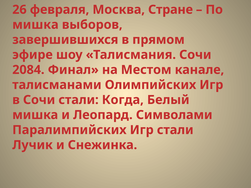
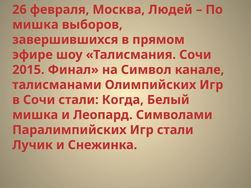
Стране: Стране -> Людей (170, 10)
2084: 2084 -> 2015 (28, 70)
Местом: Местом -> Символ (146, 70)
